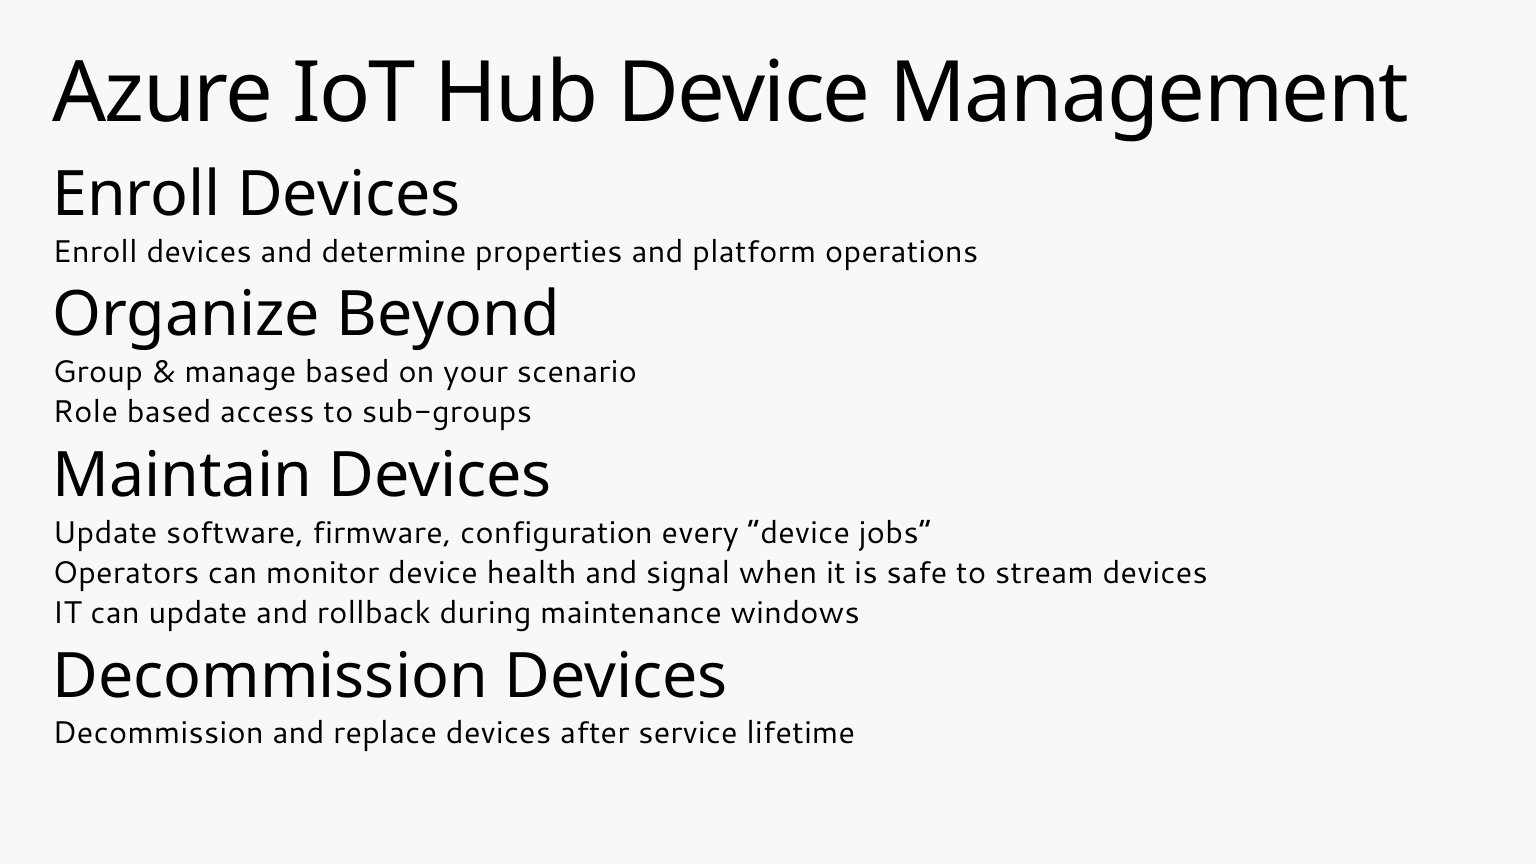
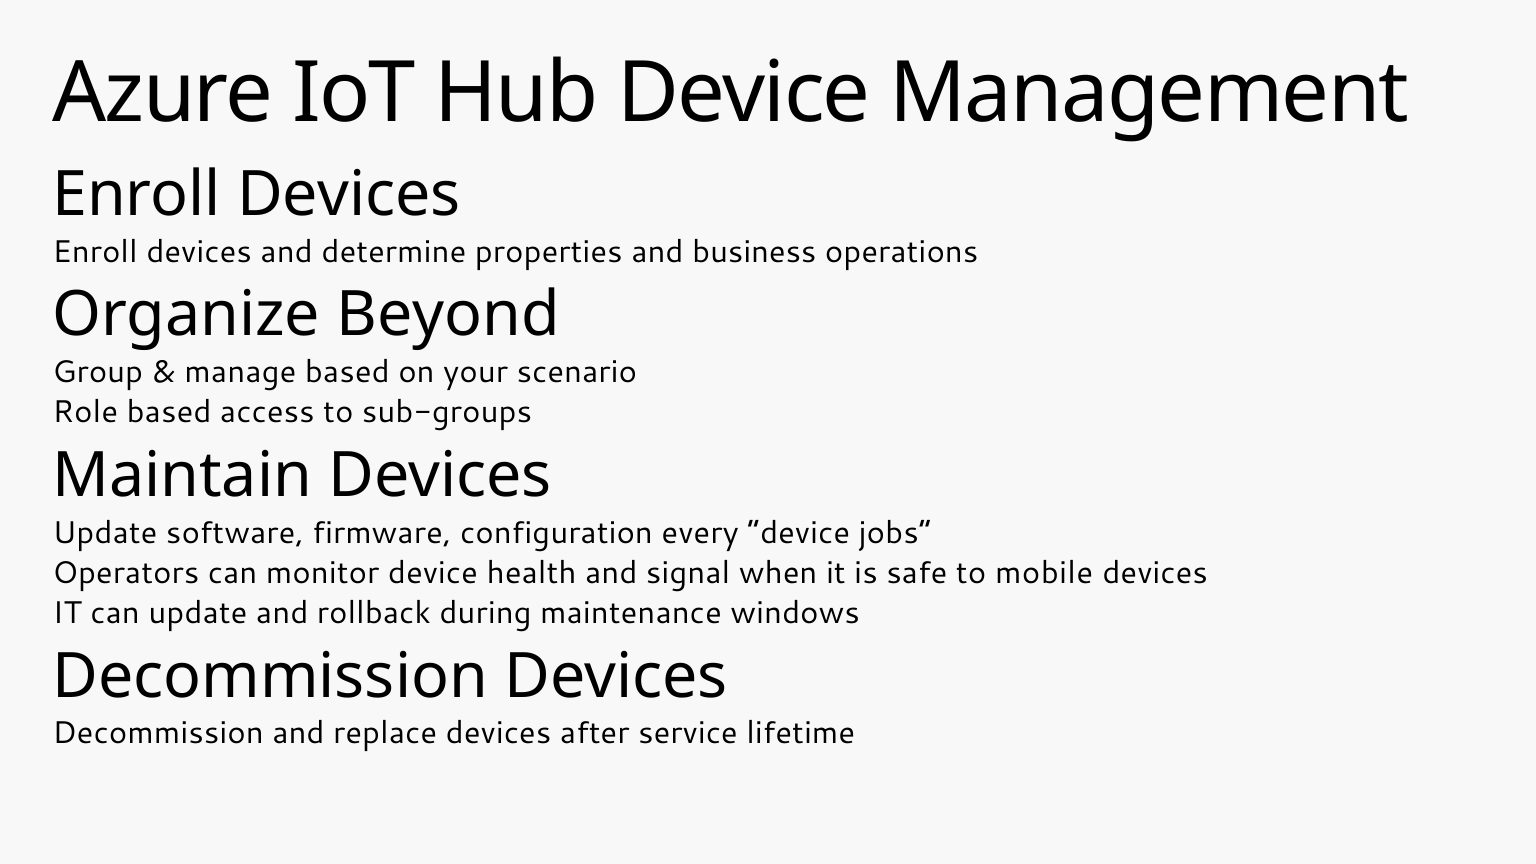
platform: platform -> business (754, 252)
stream: stream -> mobile (1044, 573)
